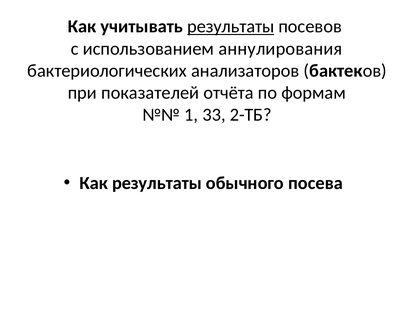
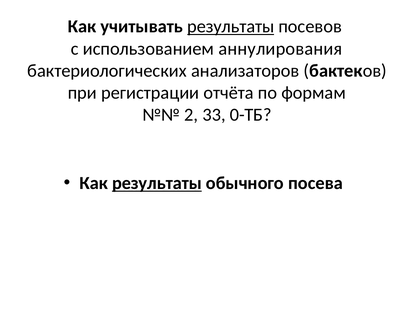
показателей: показателей -> регистрации (150, 93)
1: 1 -> 2 (191, 115)
2-ТБ: 2-ТБ -> 0-ТБ (251, 115)
результаты underline: none -> present (157, 183)
